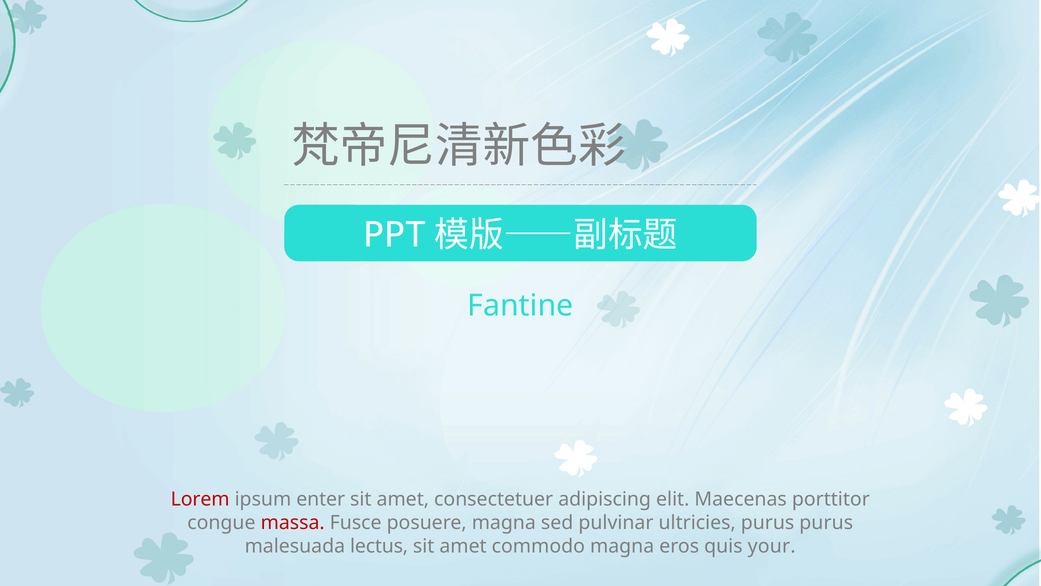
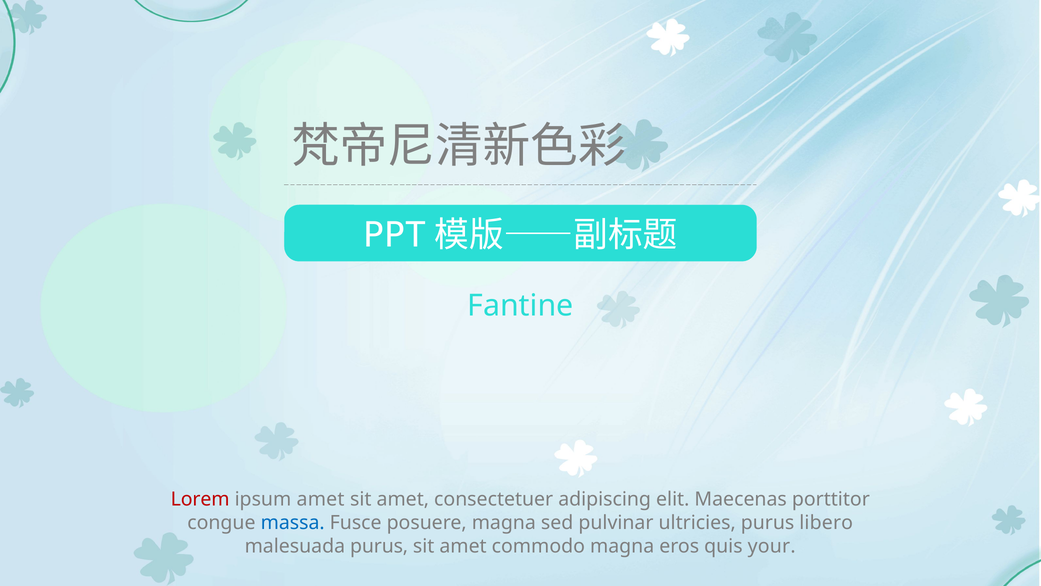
ipsum enter: enter -> amet (321, 499)
massa colour: red -> blue (293, 522)
purus purus: purus -> libero (826, 522)
malesuada lectus: lectus -> purus (379, 546)
